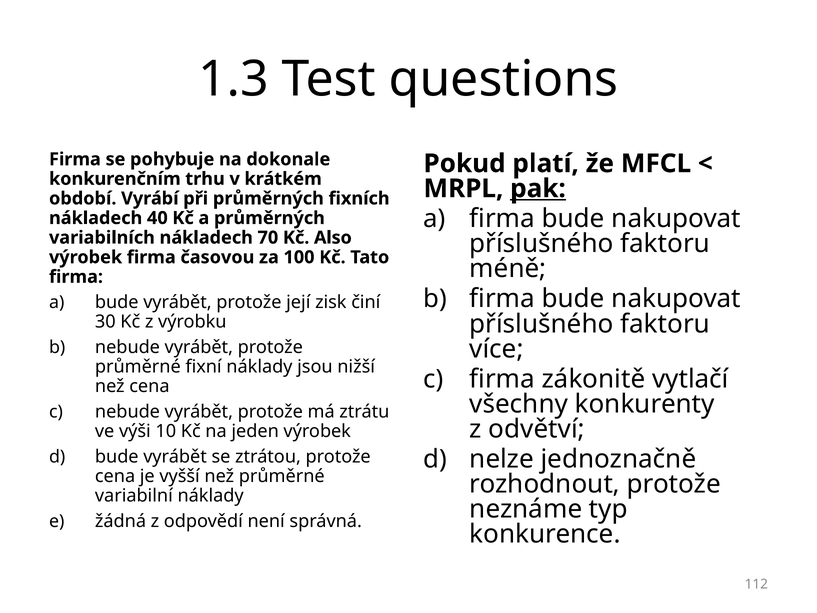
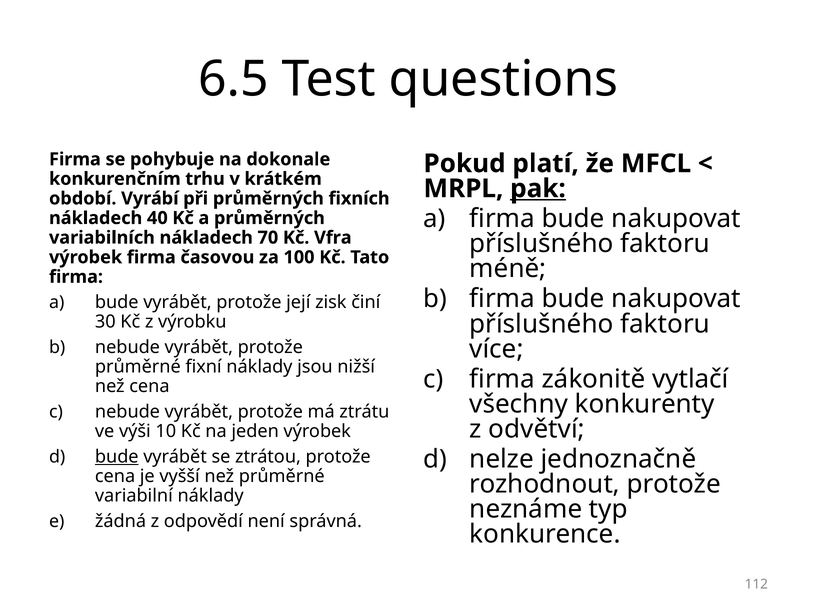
1.3: 1.3 -> 6.5 (233, 79)
Also: Also -> Vfra (333, 238)
bude underline: none -> present (117, 456)
